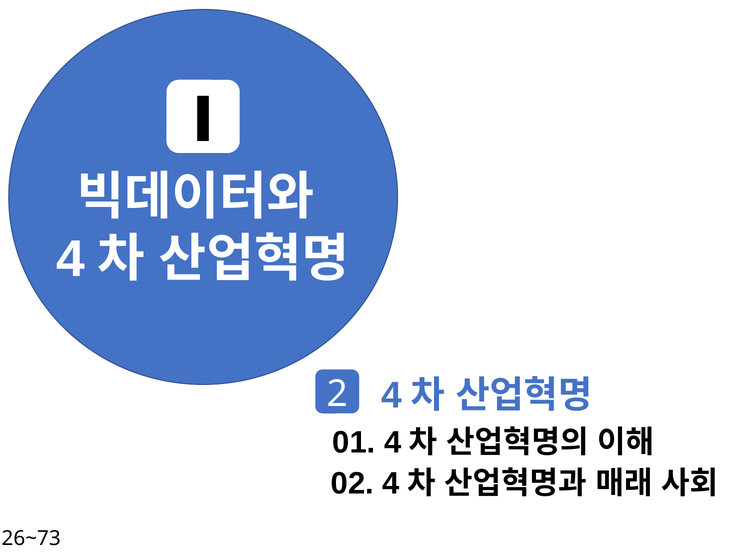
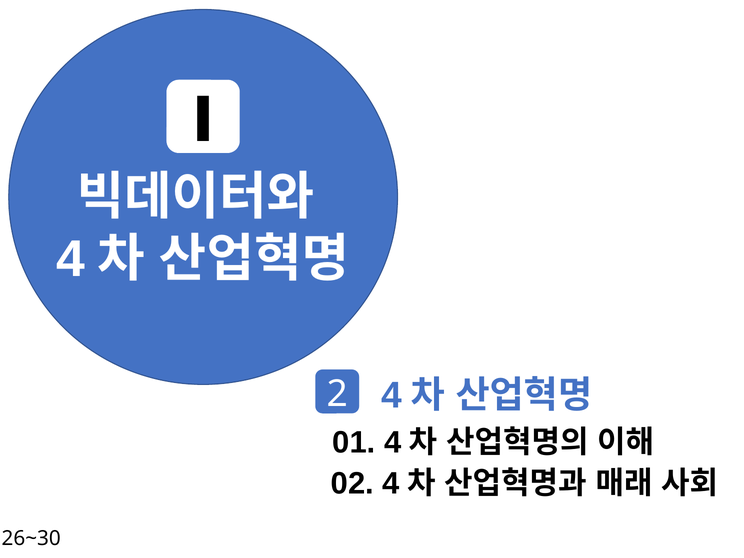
26~73: 26~73 -> 26~30 (31, 538)
